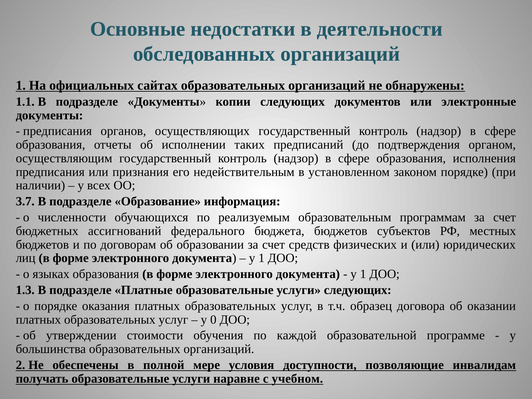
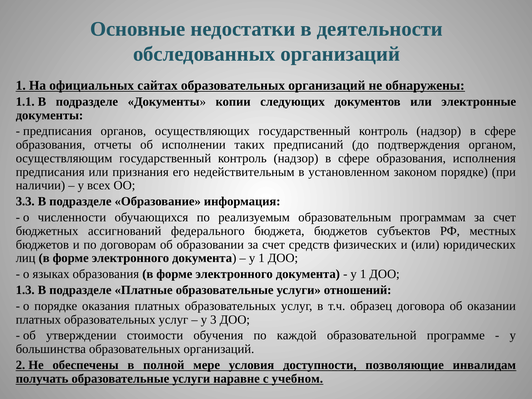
3.7: 3.7 -> 3.3 (25, 201)
услуги следующих: следующих -> отношений (358, 290)
0: 0 -> 3 (213, 320)
